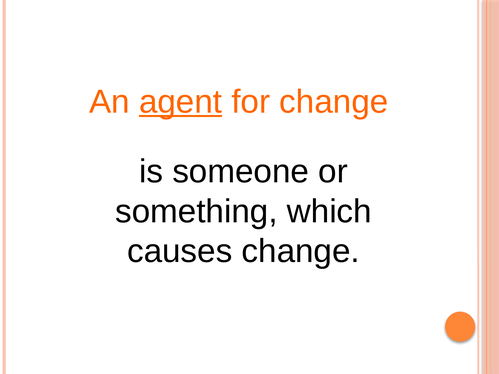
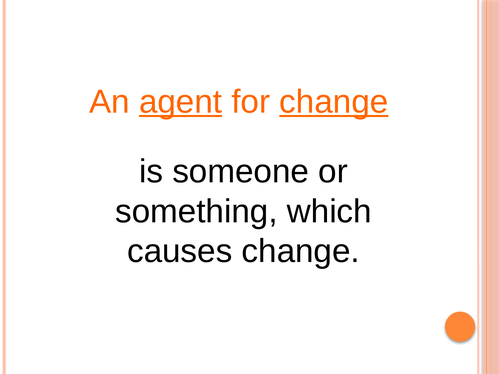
change underline: none -> present (334, 102)
